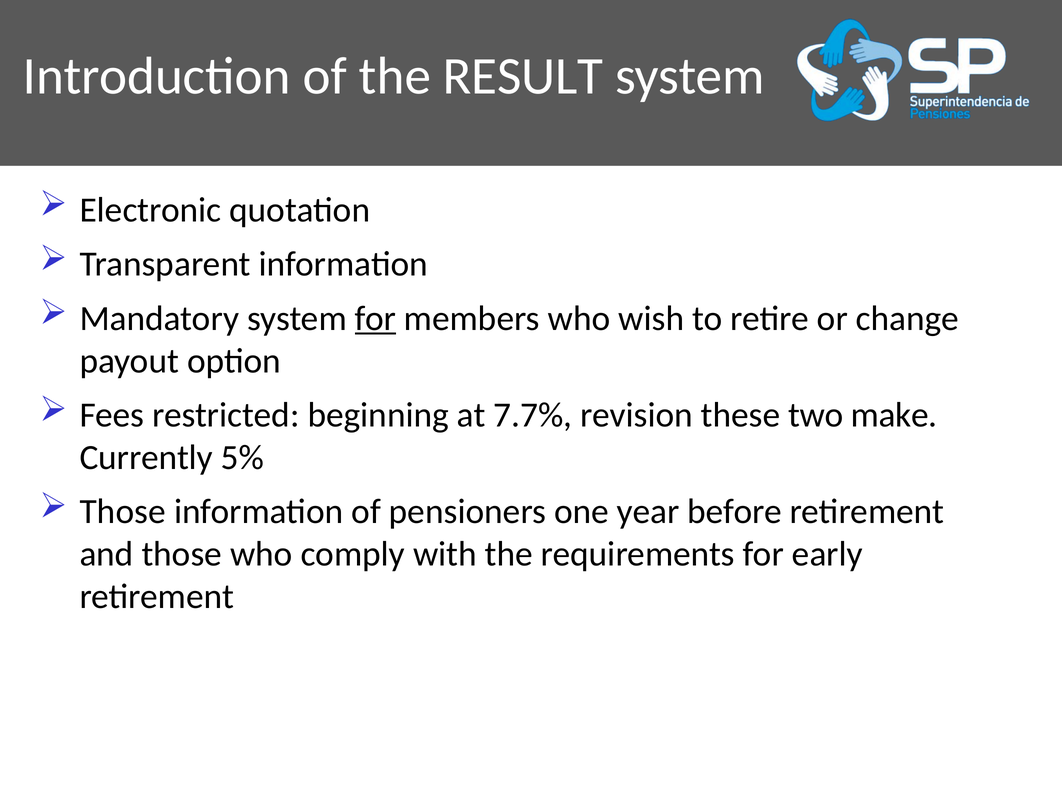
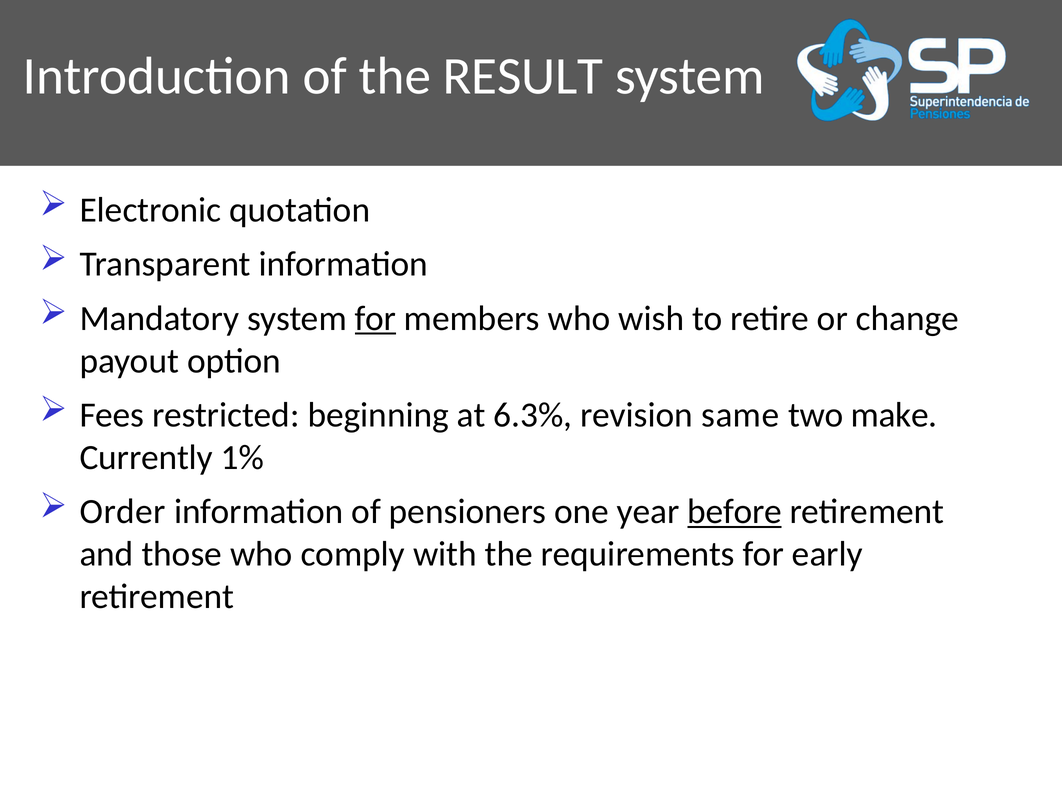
7.7%: 7.7% -> 6.3% (533, 415)
these: these -> same (740, 415)
5%: 5% -> 1% (242, 458)
Those: Those -> Order (123, 512)
before underline: none -> present (735, 512)
